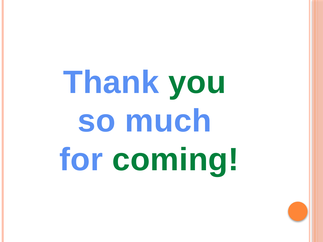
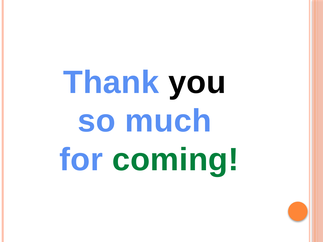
you colour: green -> black (197, 82)
